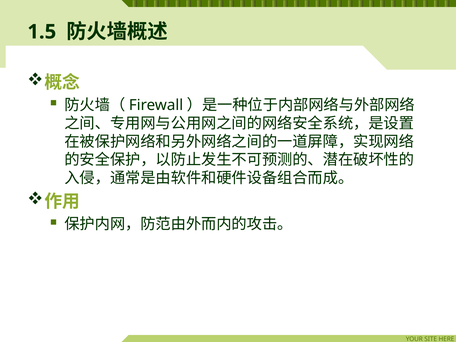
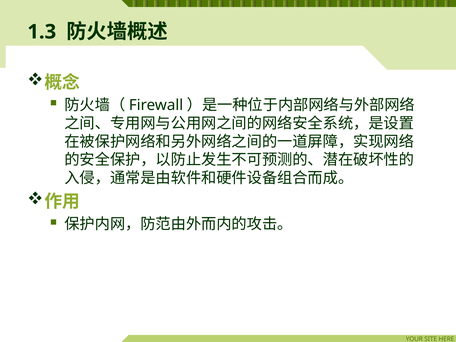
1.5: 1.5 -> 1.3 (42, 32)
